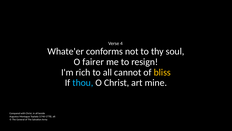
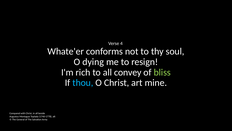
fairer: fairer -> dying (93, 62)
cannot: cannot -> convey (128, 72)
bliss colour: yellow -> light green (162, 72)
